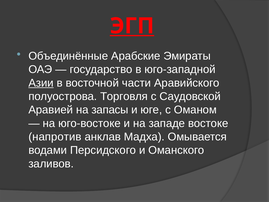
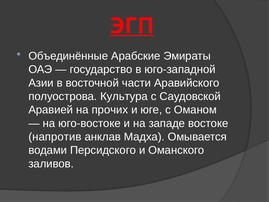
Азии underline: present -> none (41, 83)
Торговля: Торговля -> Культура (124, 96)
запасы: запасы -> прочих (110, 110)
